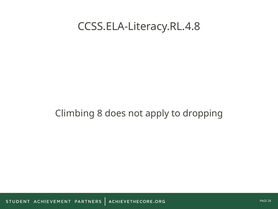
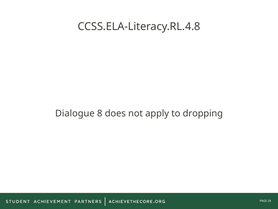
Climbing: Climbing -> Dialogue (75, 113)
